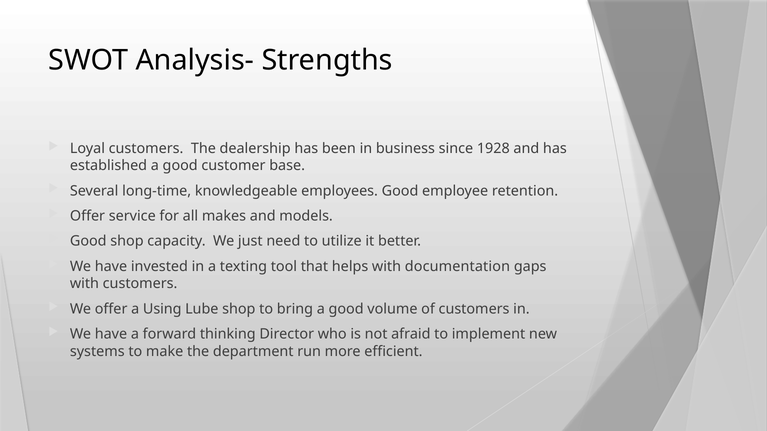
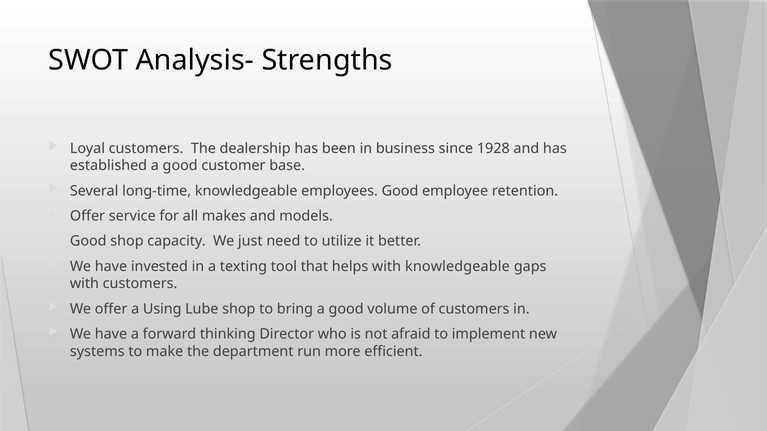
with documentation: documentation -> knowledgeable (457, 267)
